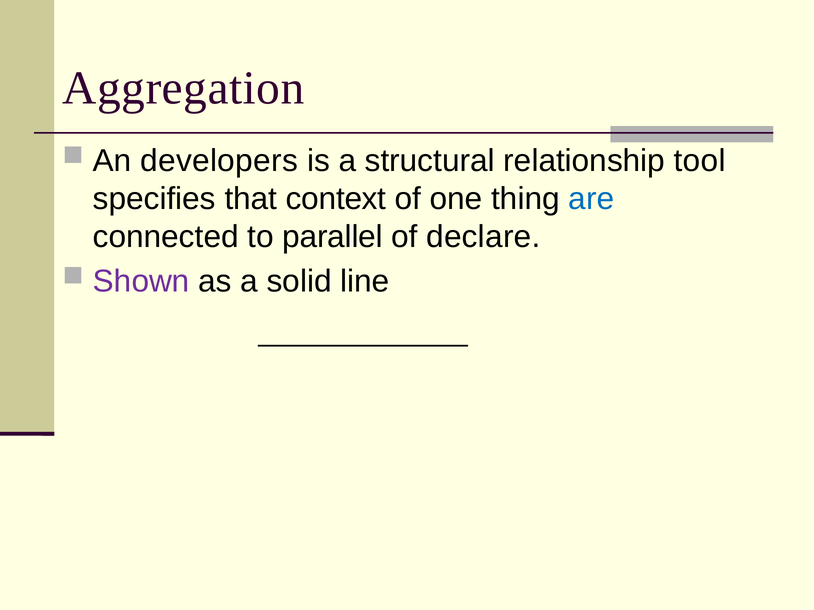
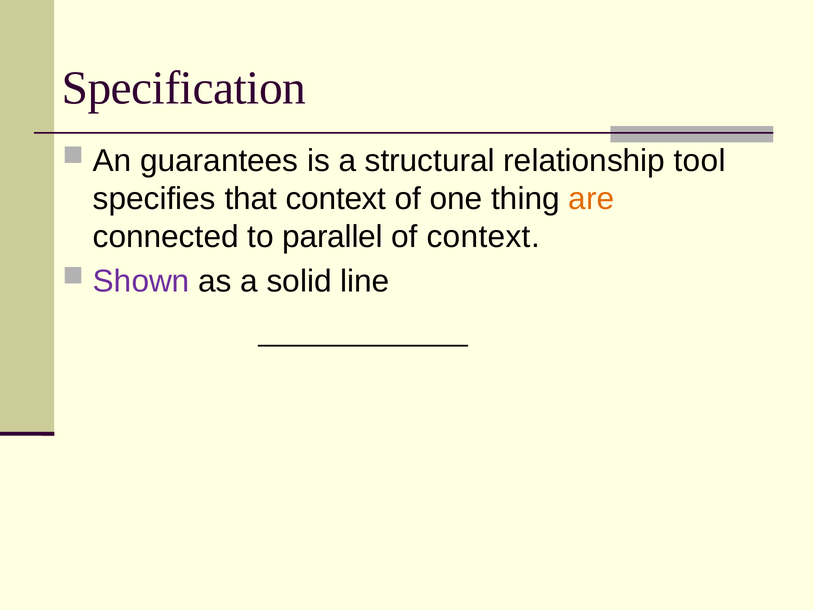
Aggregation: Aggregation -> Specification (184, 88)
developers: developers -> guarantees (219, 161)
are colour: blue -> orange (591, 199)
of declare: declare -> context (483, 237)
